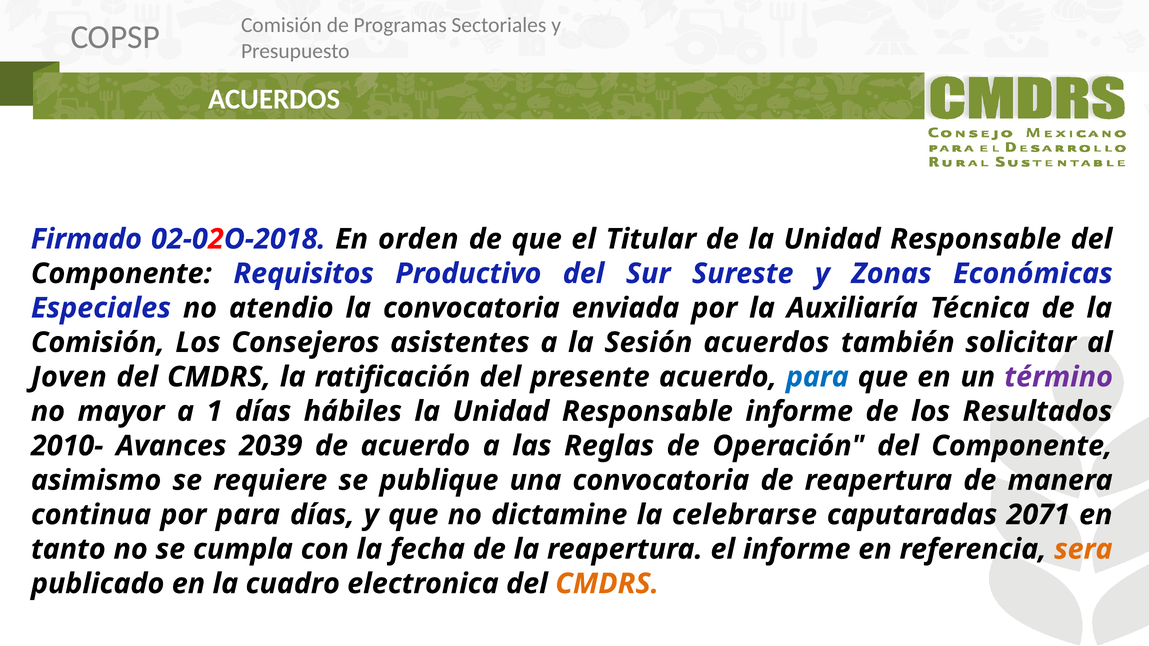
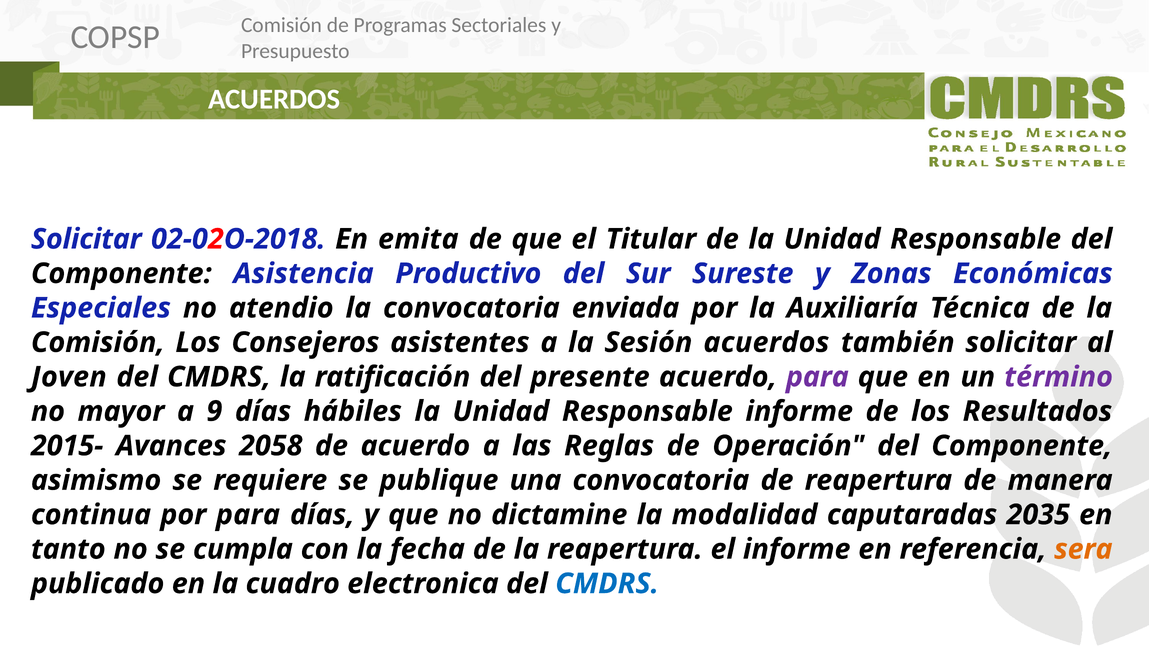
Firmado: Firmado -> Solicitar (86, 239)
orden: orden -> emita (418, 239)
Requisitos: Requisitos -> Asistencia (304, 274)
para colour: blue -> purple (817, 377)
1: 1 -> 9 (214, 412)
2010-: 2010- -> 2015- (67, 446)
2039: 2039 -> 2058 (271, 446)
celebrarse: celebrarse -> modalidad (745, 515)
2071: 2071 -> 2035 (1038, 515)
CMDRS colour: orange -> blue (607, 584)
